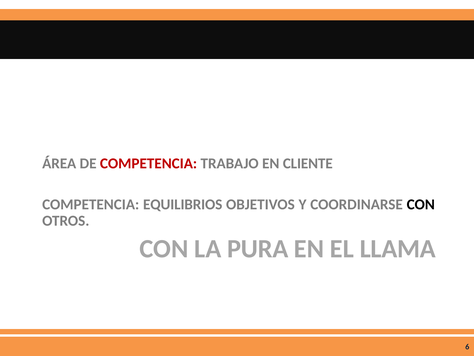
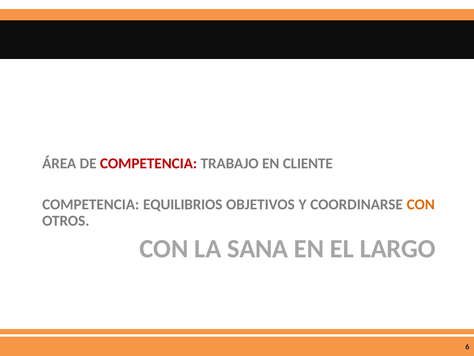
CON colour: black -> orange (421, 204)
PURA: PURA -> SANA (258, 248)
LLAMA: LLAMA -> LARGO (398, 248)
